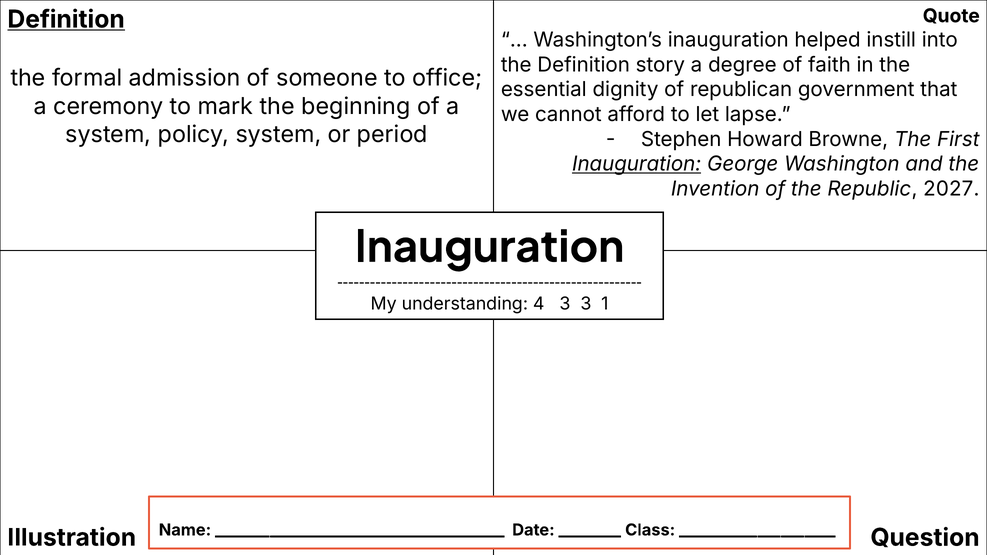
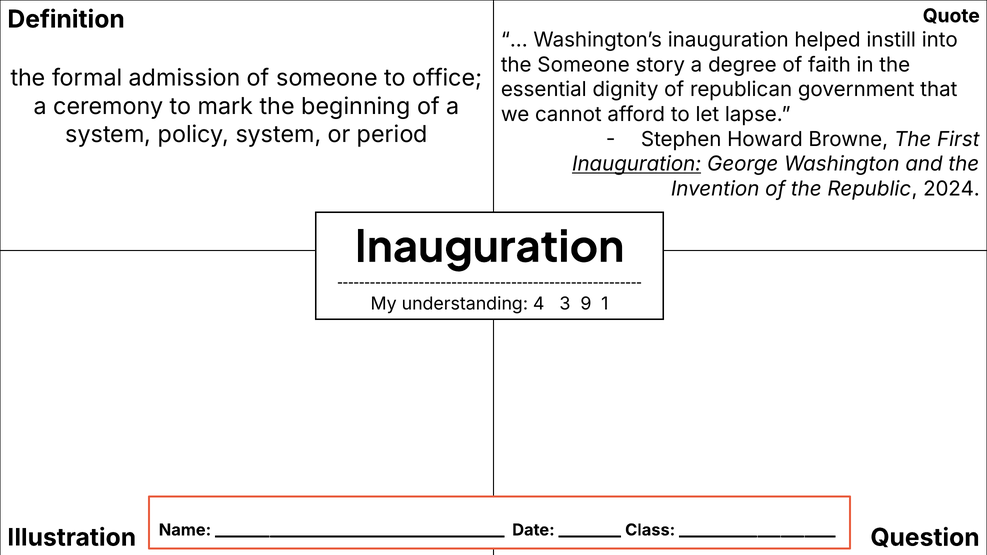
Definition underline: present -> none (66, 19)
the Definition: Definition -> Someone (584, 65)
2027: 2027 -> 2024 (951, 189)
3 3: 3 -> 9 (586, 304)
